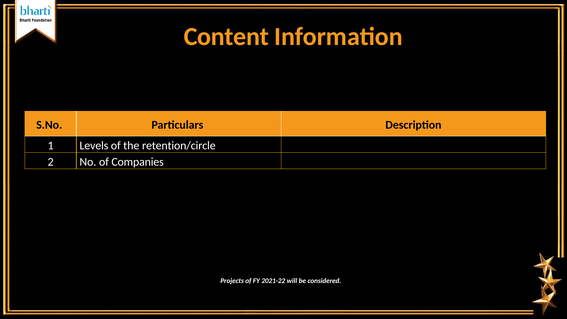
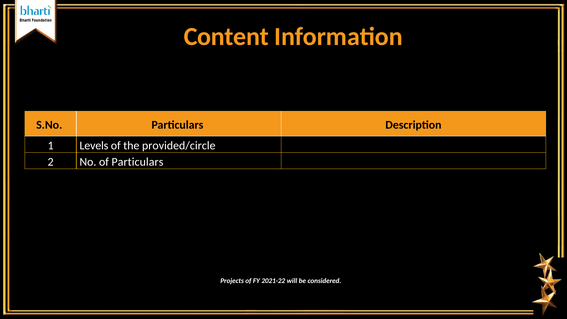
retention/circle: retention/circle -> provided/circle (179, 146)
of Companies: Companies -> Particulars (137, 162)
